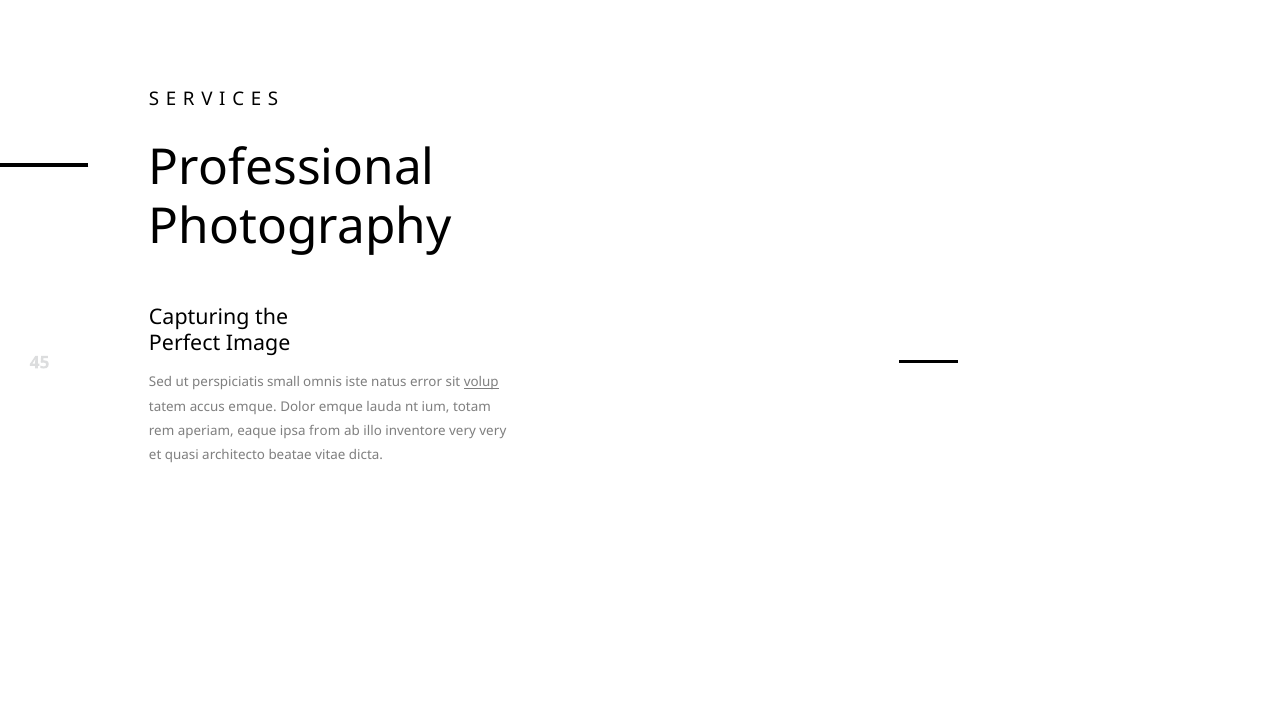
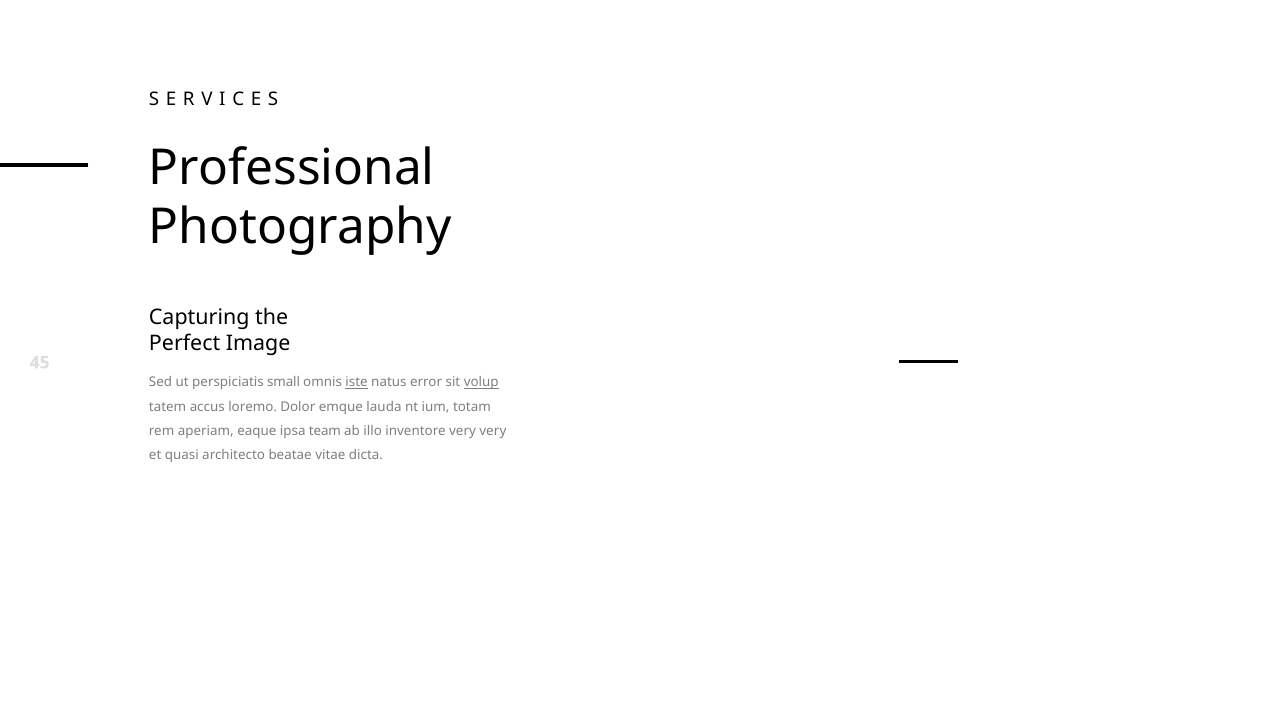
iste underline: none -> present (357, 382)
accus emque: emque -> loremo (253, 407)
from: from -> team (325, 431)
